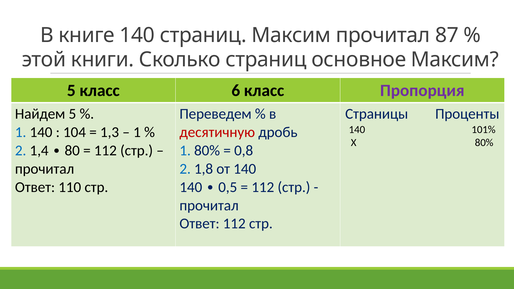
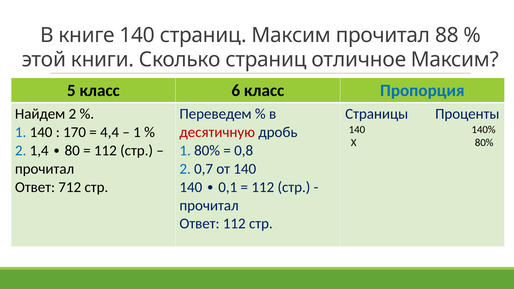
87: 87 -> 88 (447, 35)
основное: основное -> отличное (359, 60)
Пропорция colour: purple -> blue (422, 90)
Найдем 5: 5 -> 2 (72, 114)
101%: 101% -> 140% (484, 130)
104: 104 -> 170 (75, 132)
1,3: 1,3 -> 4,4 (110, 132)
1,8: 1,8 -> 0,7 (204, 169)
110: 110 -> 712 (70, 187)
0,5: 0,5 -> 0,1 (228, 187)
